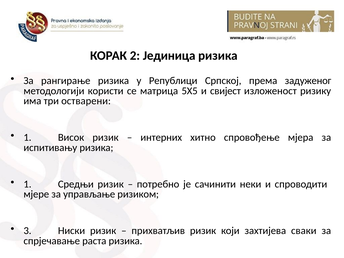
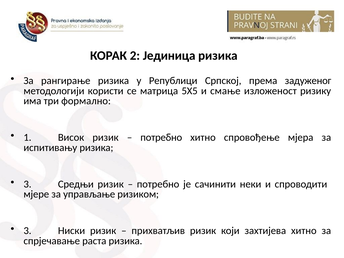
свијест: свијест -> смање (225, 91)
остварени: остварени -> формално (86, 101)
интерних: интерних -> потребно (161, 137)
1: 1 -> 3 (28, 184)
захтијева сваки: сваки -> хитно (304, 231)
